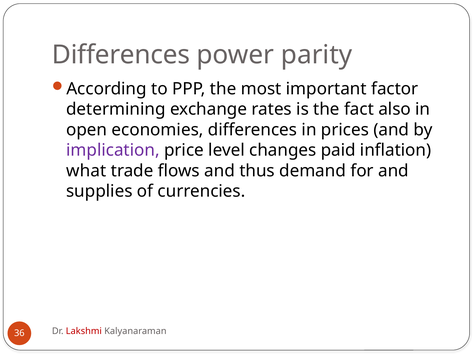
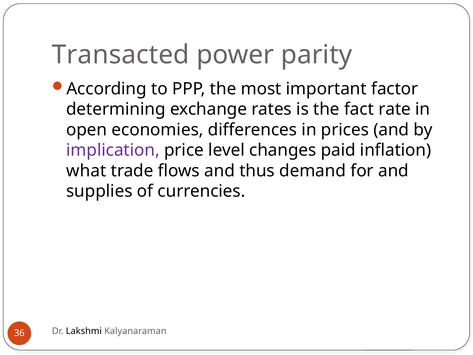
Differences: Differences -> Transacted (121, 55)
also: also -> rate (395, 109)
Lakshmi colour: red -> black (84, 331)
